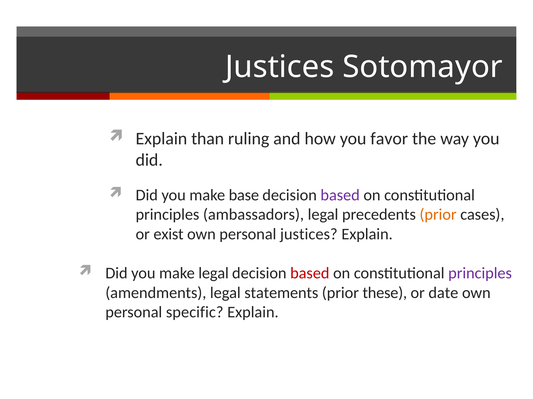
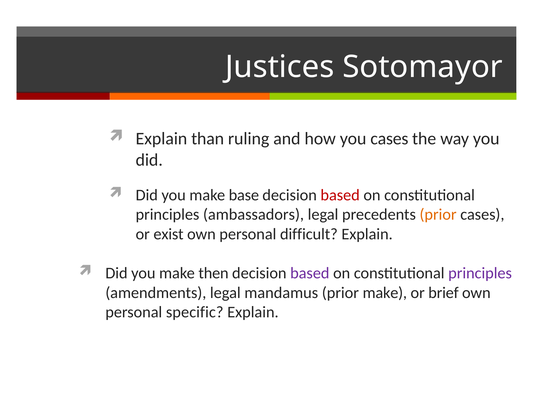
you favor: favor -> cases (389, 139)
based colour: purple -> red (340, 195)
personal justices: justices -> difficult (309, 234)
make legal: legal -> then (214, 274)
based colour: red -> purple (310, 274)
statements: statements -> mandamus (281, 293)
prior these: these -> make (385, 293)
date: date -> brief (443, 293)
